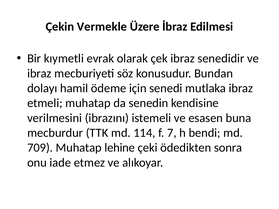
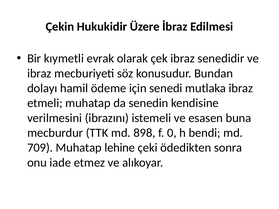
Vermekle: Vermekle -> Hukukidir (102, 27)
114: 114 -> 898 (144, 133)
7: 7 -> 0 (172, 133)
